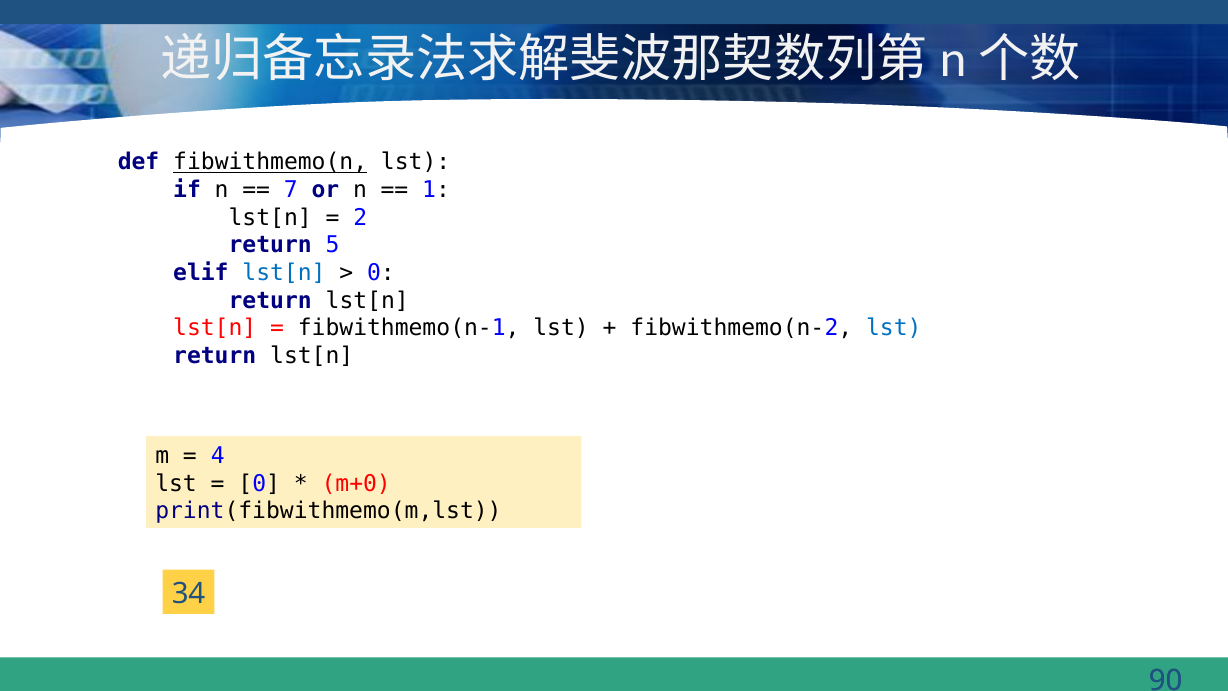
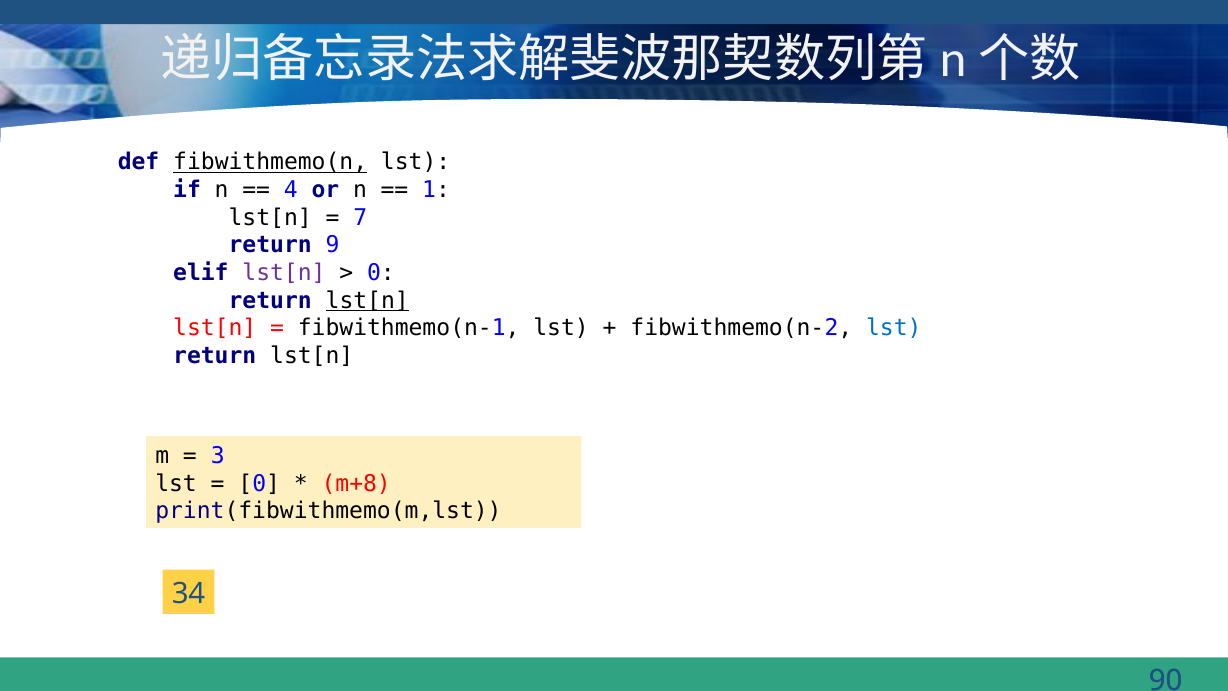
7: 7 -> 4 (291, 190)
2: 2 -> 7 (360, 218)
5: 5 -> 9 (333, 245)
lst[n colour: blue -> purple (284, 273)
lst[n underline: none -> present (367, 301)
4: 4 -> 3 (218, 456)
m+0: m+0 -> m+8 (356, 484)
